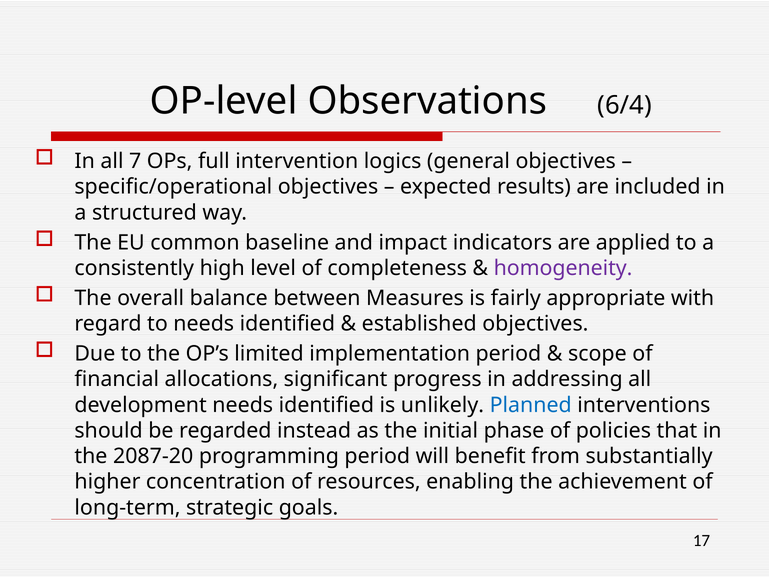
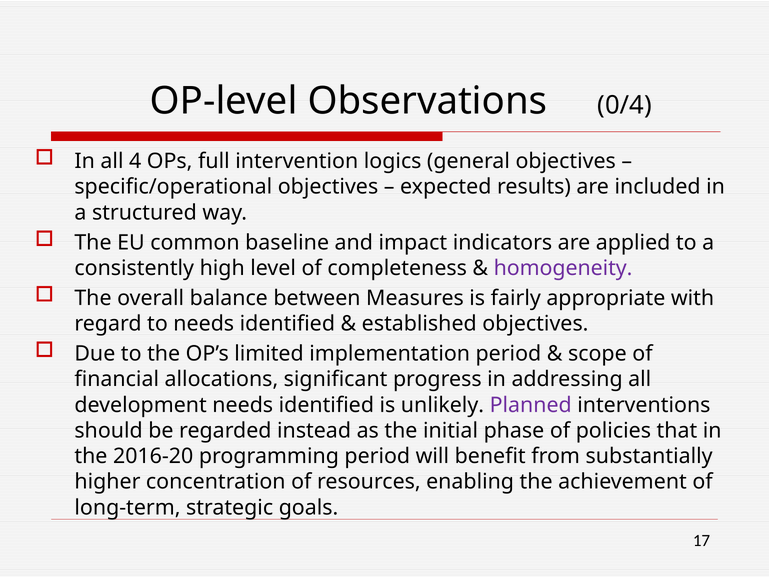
6/4: 6/4 -> 0/4 (625, 105)
7: 7 -> 4 (135, 161)
Planned colour: blue -> purple (531, 405)
2087-20: 2087-20 -> 2016-20 (153, 456)
